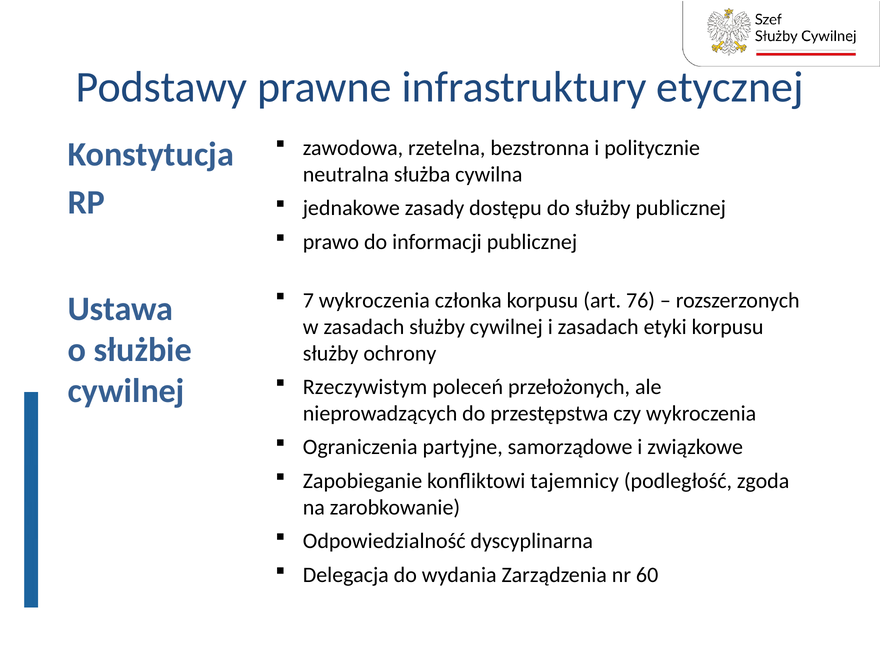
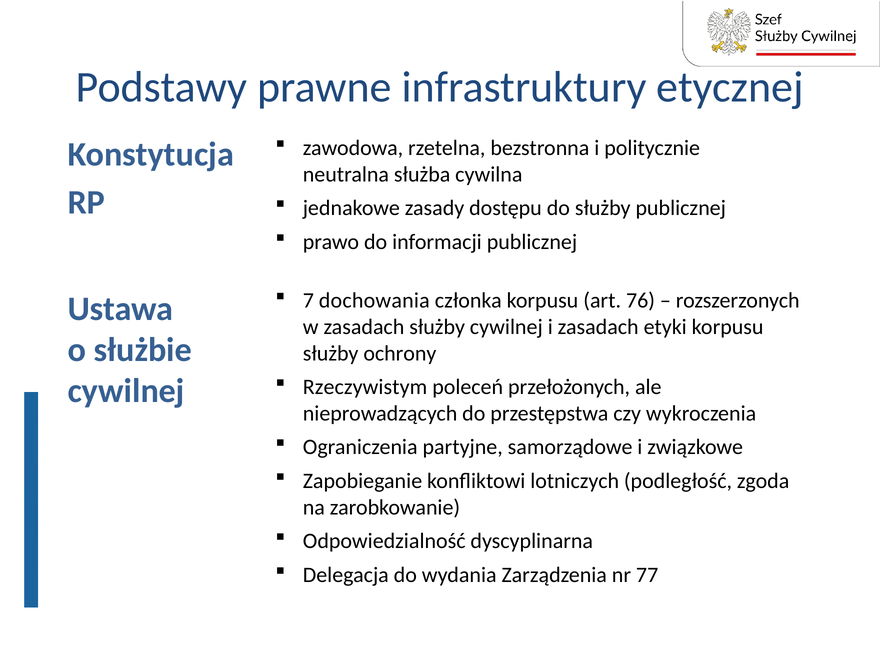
7 wykroczenia: wykroczenia -> dochowania (374, 301)
tajemnicy: tajemnicy -> lotniczych (575, 481)
60: 60 -> 77 (647, 575)
